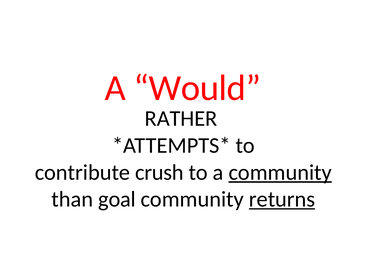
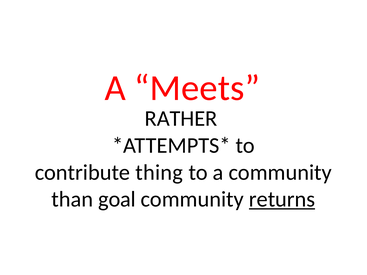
Would: Would -> Meets (197, 88)
crush: crush -> thing (159, 173)
community underline: present -> none (280, 173)
